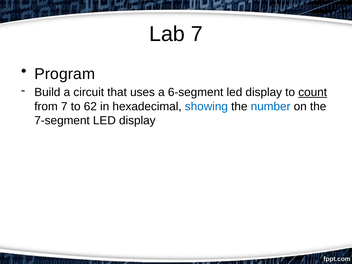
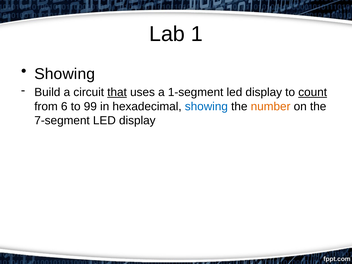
Lab 7: 7 -> 1 (197, 34)
Program: Program -> Showing (65, 74)
that underline: none -> present (117, 92)
6-segment: 6-segment -> 1-segment (196, 92)
from 7: 7 -> 6 (64, 106)
62: 62 -> 99 (90, 106)
number colour: blue -> orange (271, 106)
